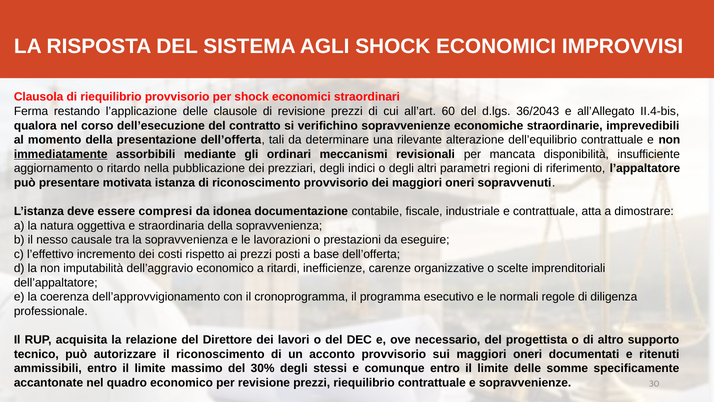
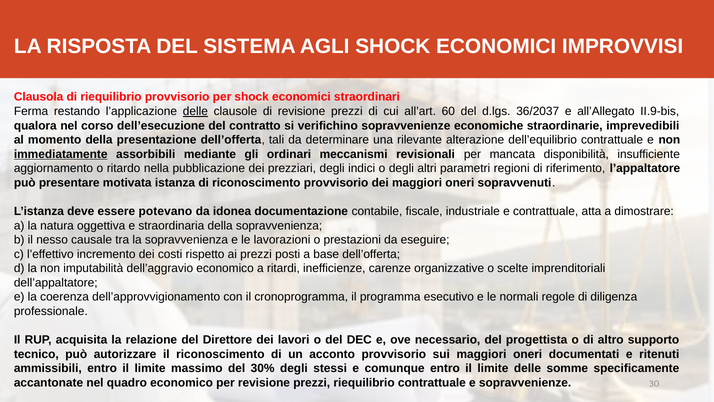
delle underline: none -> present (195, 111)
36/2043: 36/2043 -> 36/2037 (538, 111)
II.4-bis: II.4-bis -> II.9-bis (660, 111)
compresi: compresi -> potevano (165, 211)
